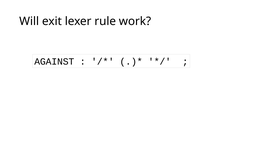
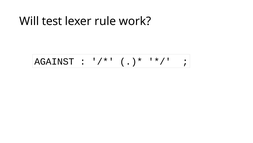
exit: exit -> test (52, 21)
